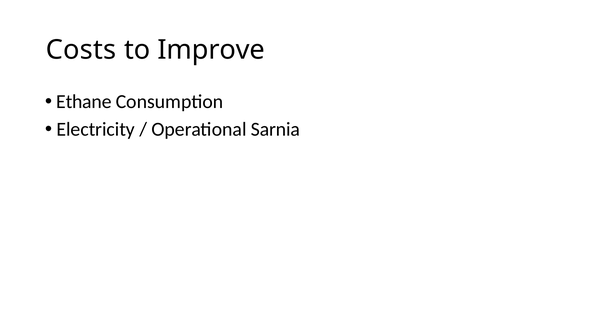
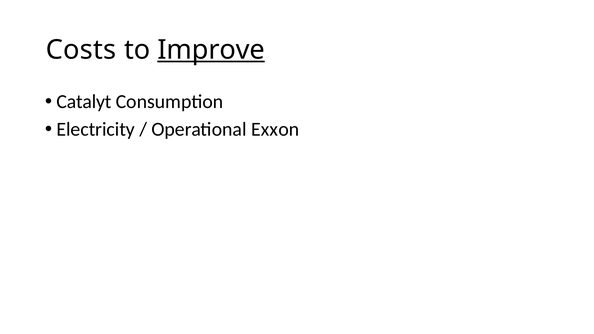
Improve underline: none -> present (211, 50)
Ethane: Ethane -> Catalyt (84, 102)
Sarnia: Sarnia -> Exxon (275, 129)
